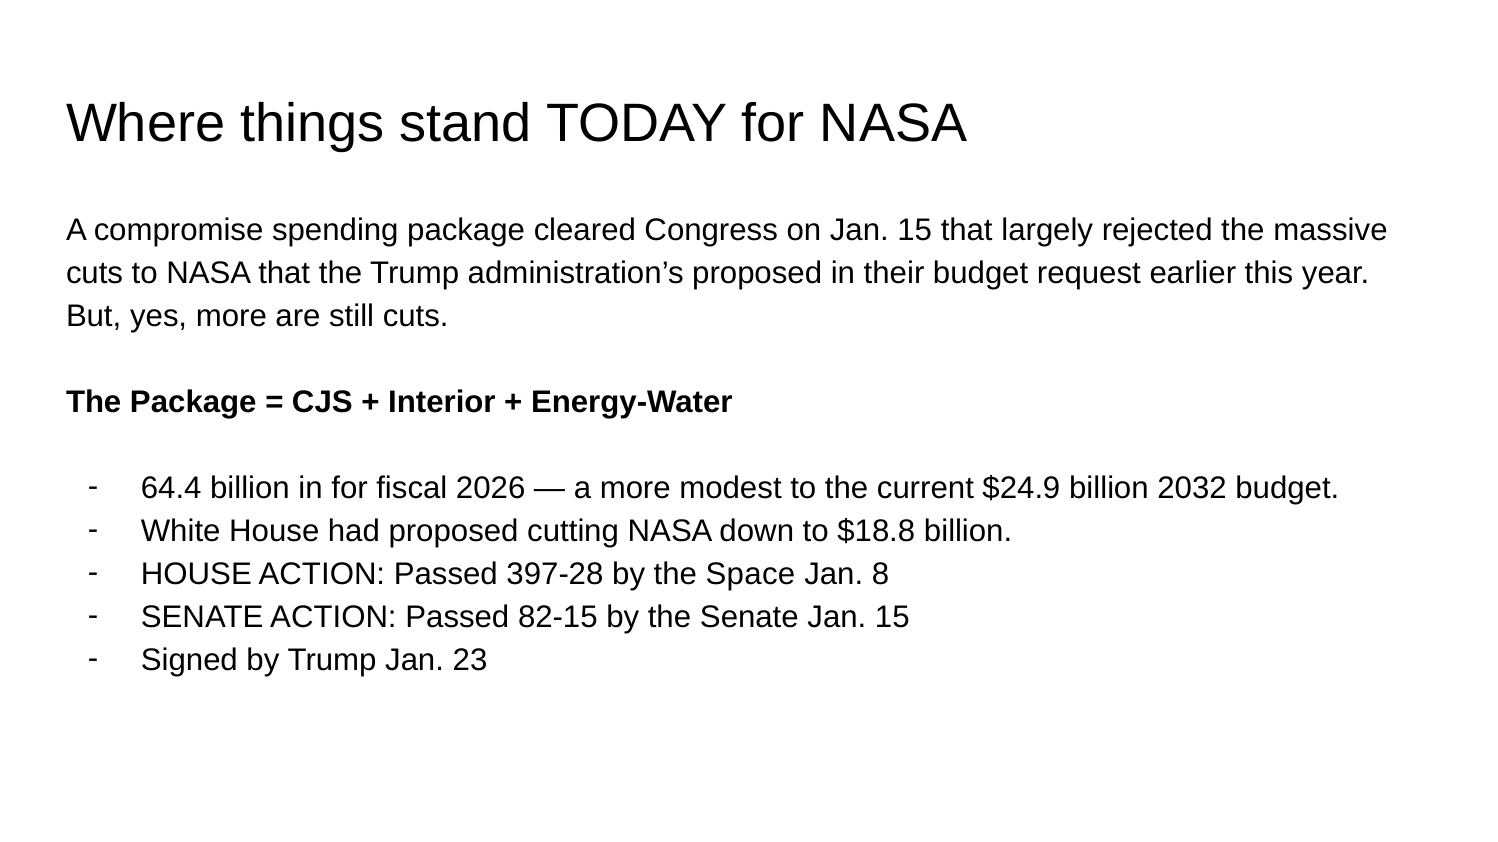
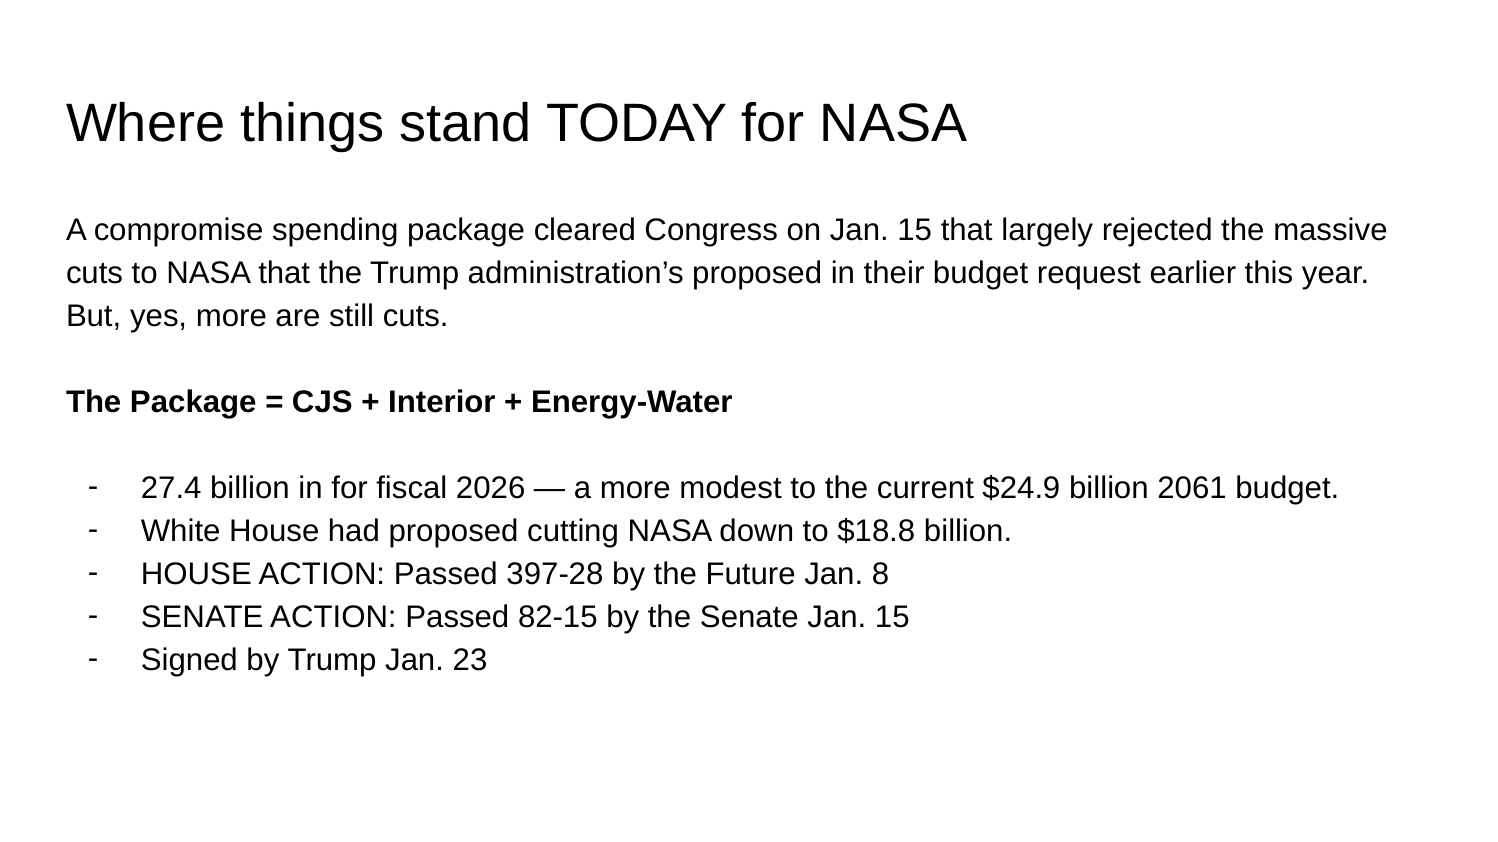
64.4: 64.4 -> 27.4 (171, 489)
2032: 2032 -> 2061 (1192, 489)
Space: Space -> Future (751, 575)
